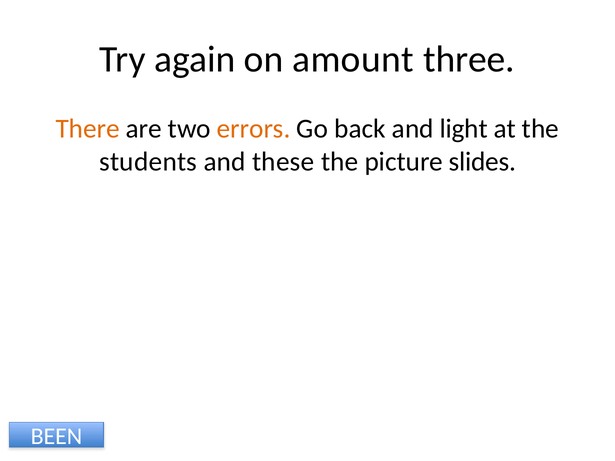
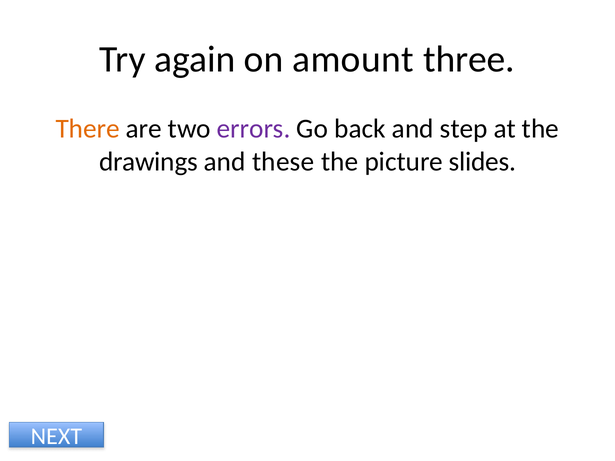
errors colour: orange -> purple (254, 129)
light: light -> step (464, 129)
students: students -> drawings (148, 162)
BEEN: BEEN -> NEXT (56, 437)
